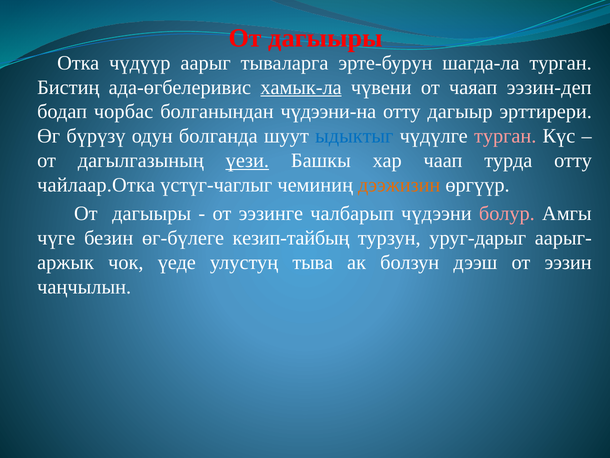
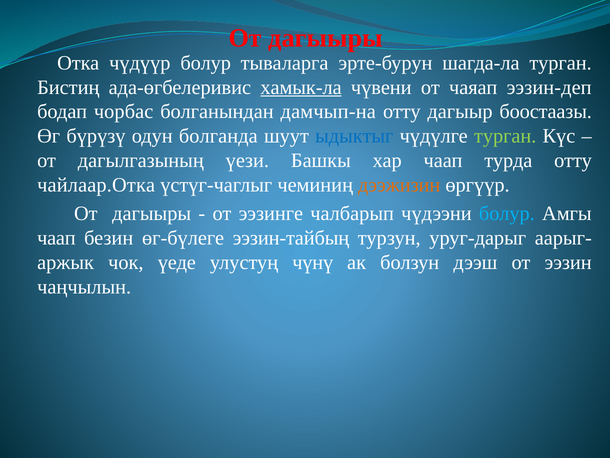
чүдүүр аарыг: аарыг -> болур (206, 63)
чүдээни-на: чүдээни-на -> дамчып-на (328, 112)
эрттирери: эрттирери -> боостаазы (546, 112)
турган colour: pink -> light green (505, 136)
үези underline: present -> none (247, 160)
болур colour: pink -> light blue (507, 213)
чүге: чүге -> чаап (56, 238)
кезип-тайбың: кезип-тайбың -> ээзин-тайбың (291, 238)
тыва: тыва -> чүнү (313, 262)
